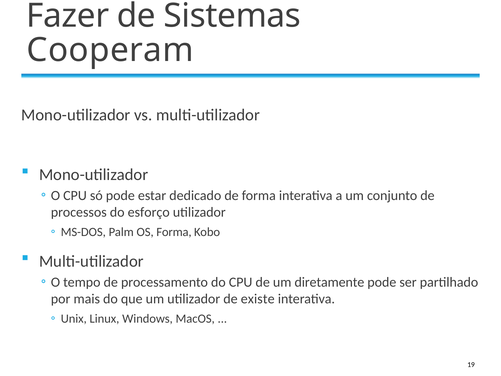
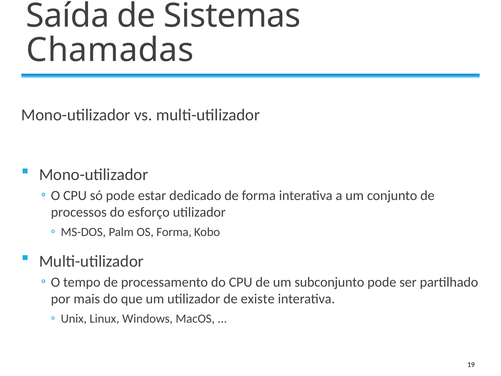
Fazer: Fazer -> Saída (68, 16)
Cooperam: Cooperam -> Chamadas (110, 50)
diretamente: diretamente -> subconjunto (329, 282)
